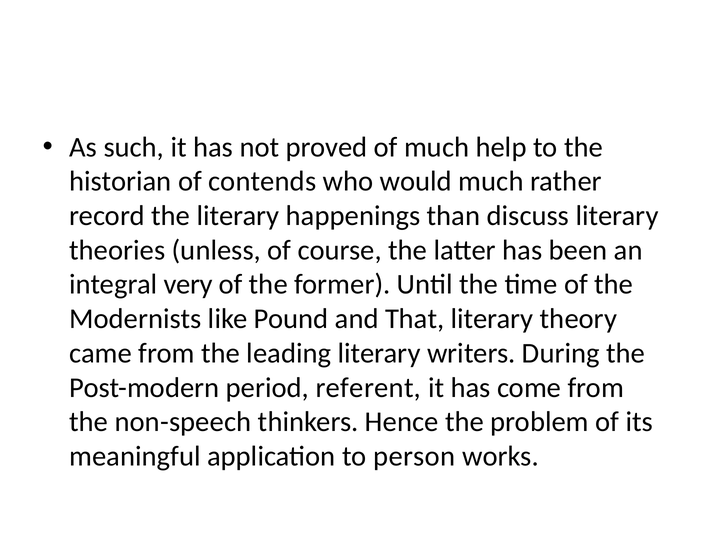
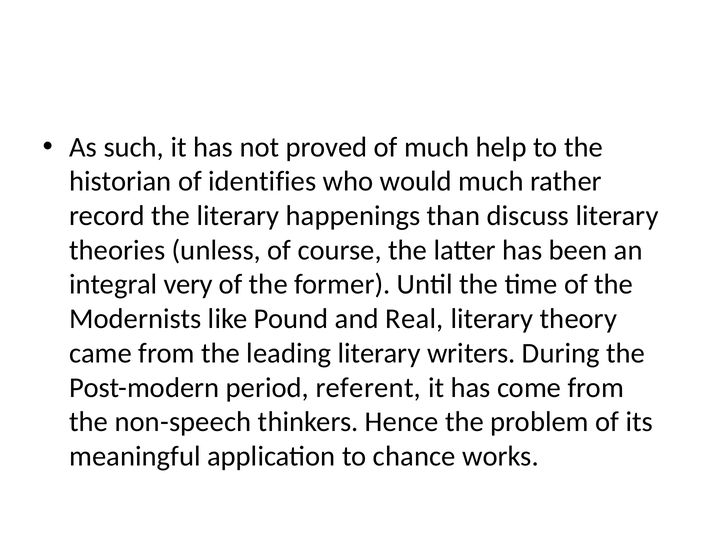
contends: contends -> identifies (262, 182)
That: That -> Real (414, 319)
person: person -> chance (414, 457)
